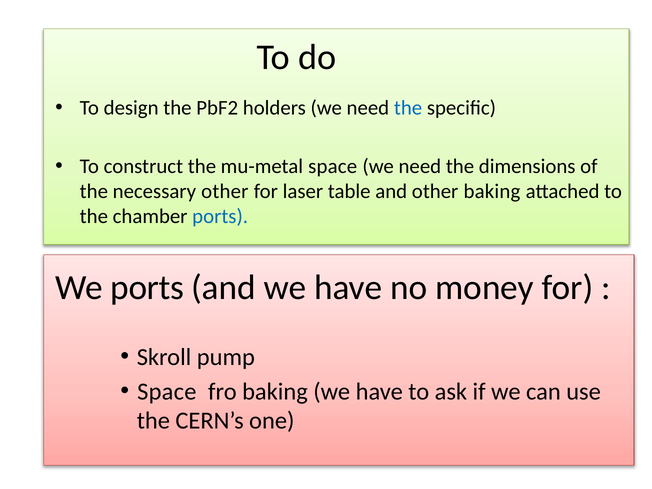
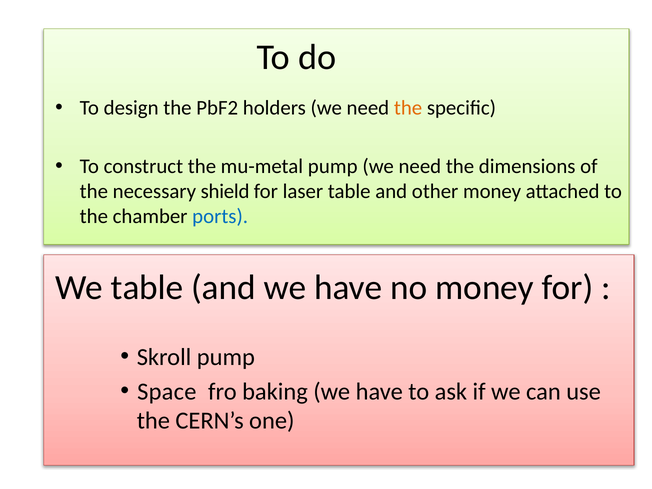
the colour: blue -> orange (408, 108)
mu-metal space: space -> pump (333, 166)
necessary other: other -> shield (225, 191)
other baking: baking -> money (492, 191)
We ports: ports -> table (147, 287)
